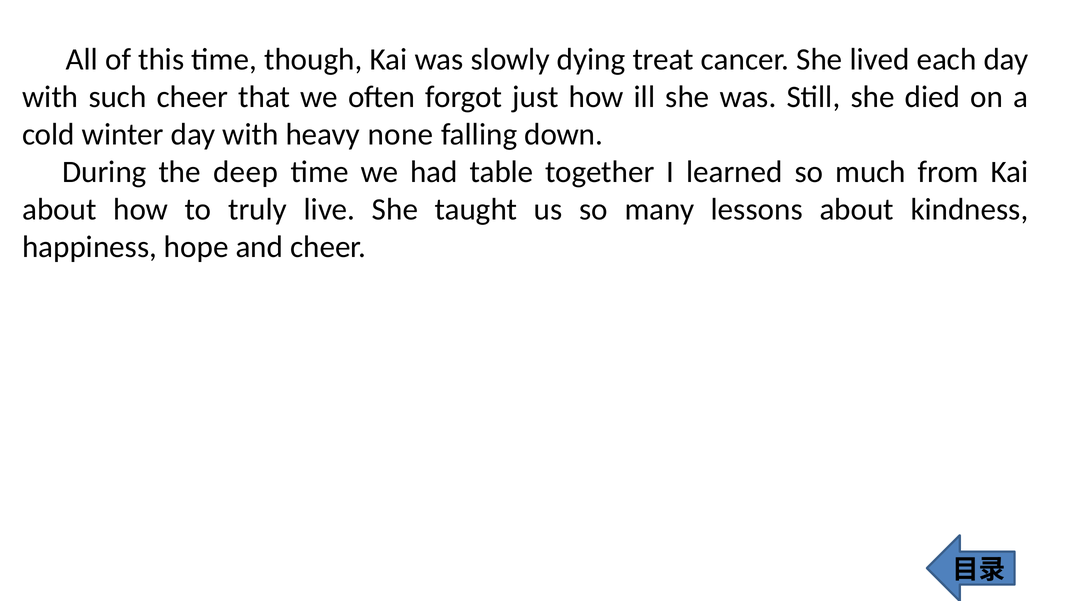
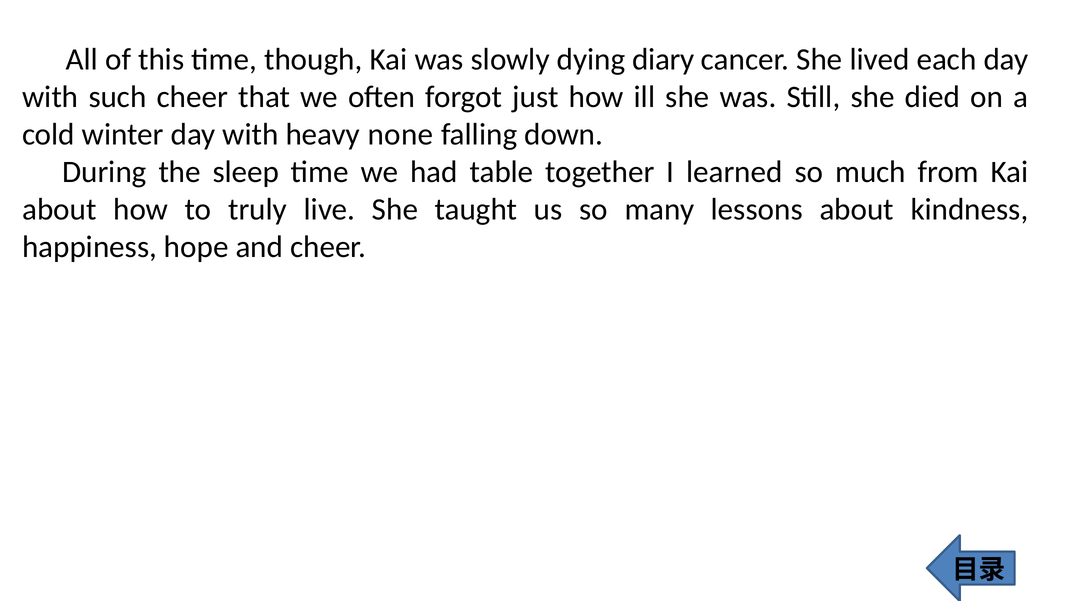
treat: treat -> diary (663, 60)
deep: deep -> sleep (246, 172)
